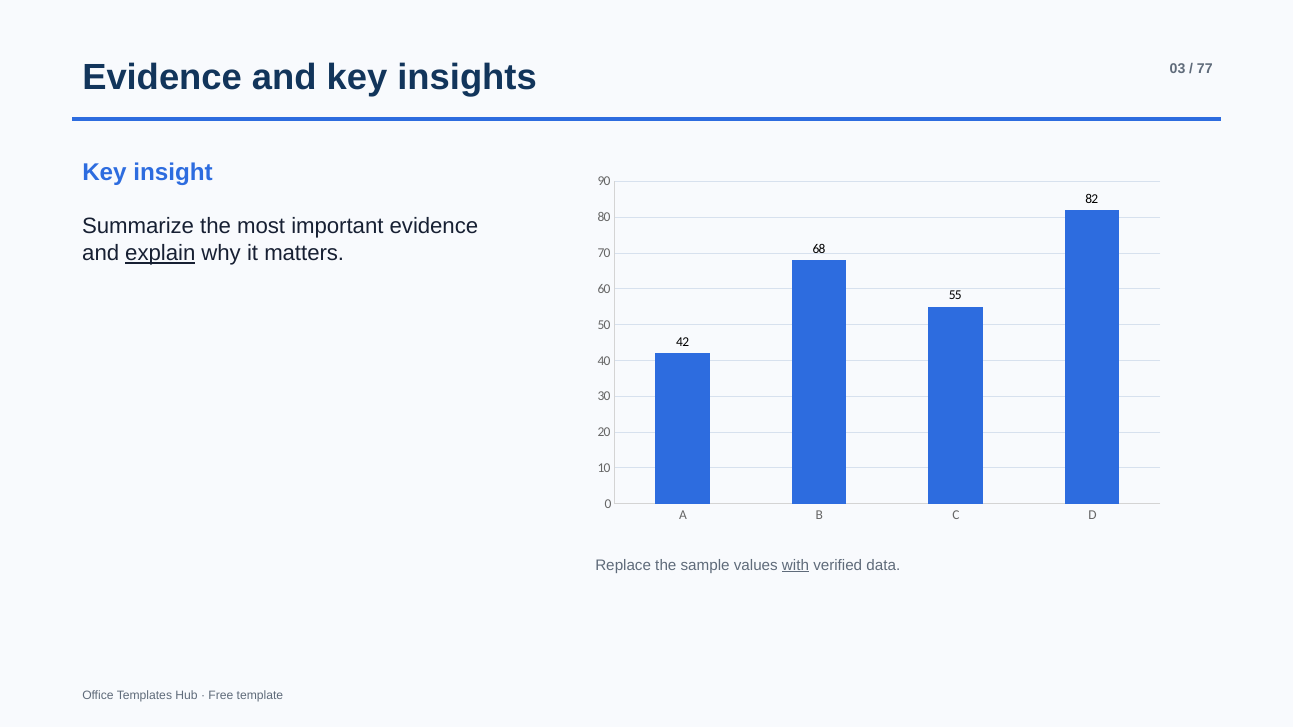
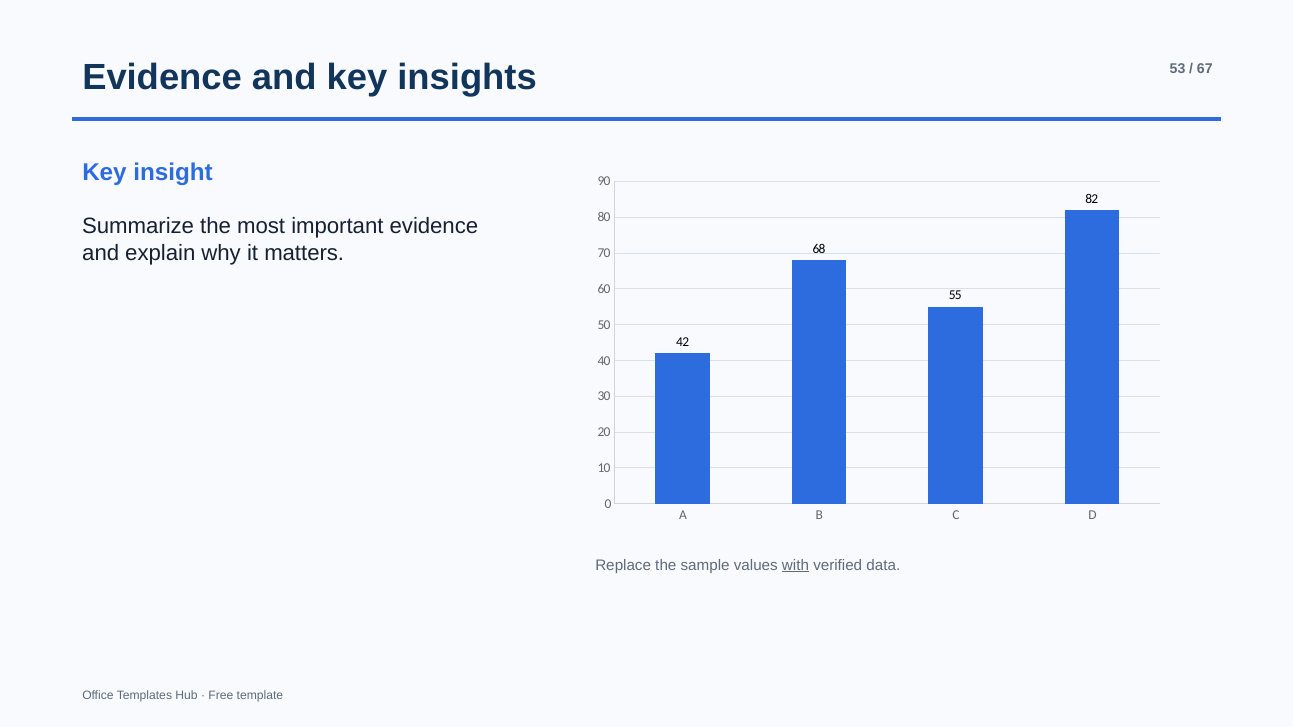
03: 03 -> 53 (1178, 69)
77: 77 -> 67 (1205, 69)
explain underline: present -> none (160, 253)
